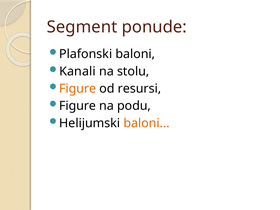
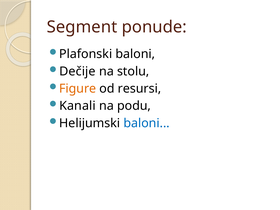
Kanali: Kanali -> Dečije (77, 71)
Figure: Figure -> Kanali (77, 106)
baloni colour: orange -> blue (147, 123)
